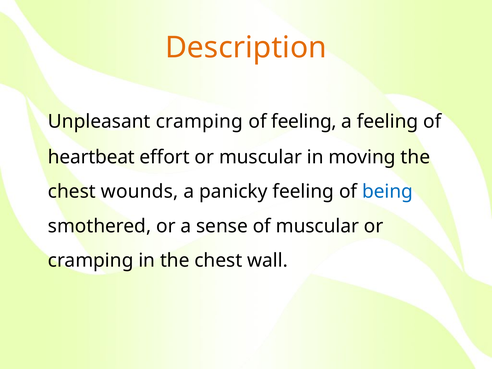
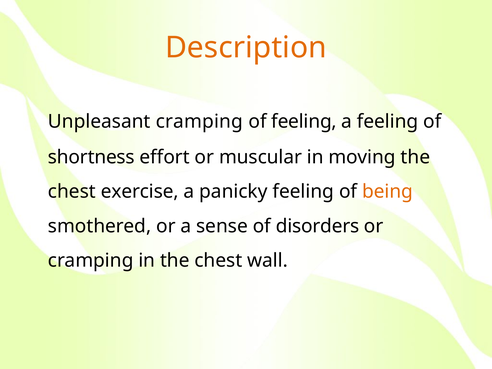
heartbeat: heartbeat -> shortness (91, 157)
wounds: wounds -> exercise (140, 192)
being colour: blue -> orange (388, 192)
of muscular: muscular -> disorders (318, 226)
